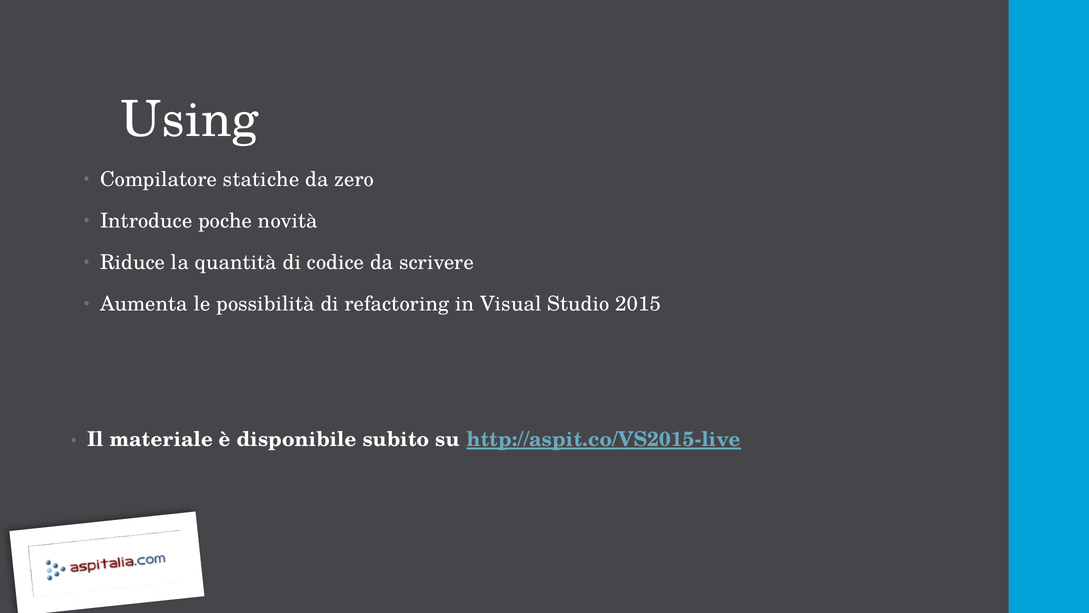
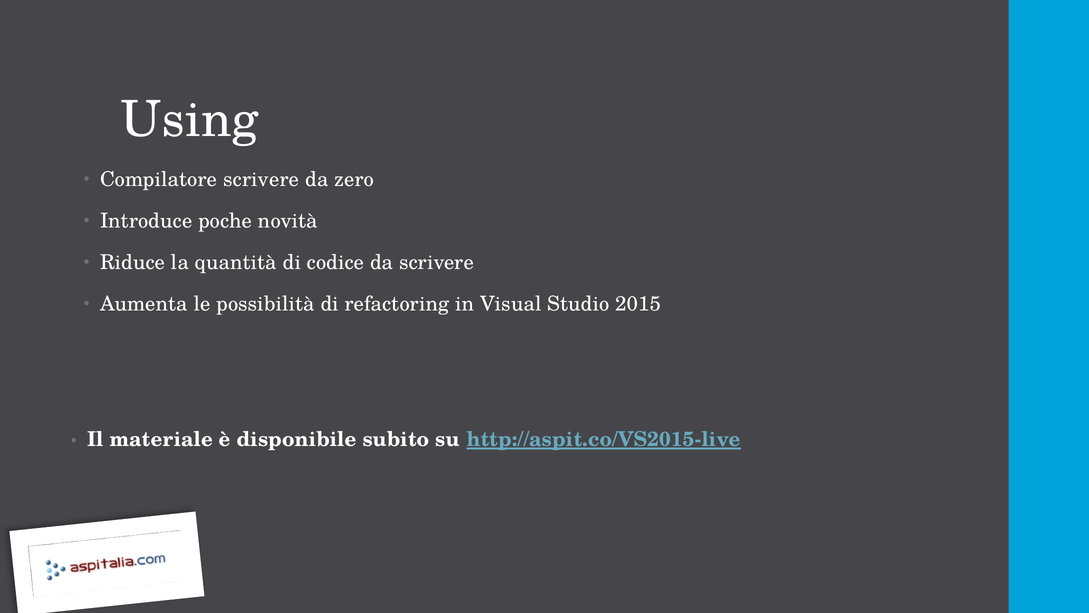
Compilatore statiche: statiche -> scrivere (261, 179)
